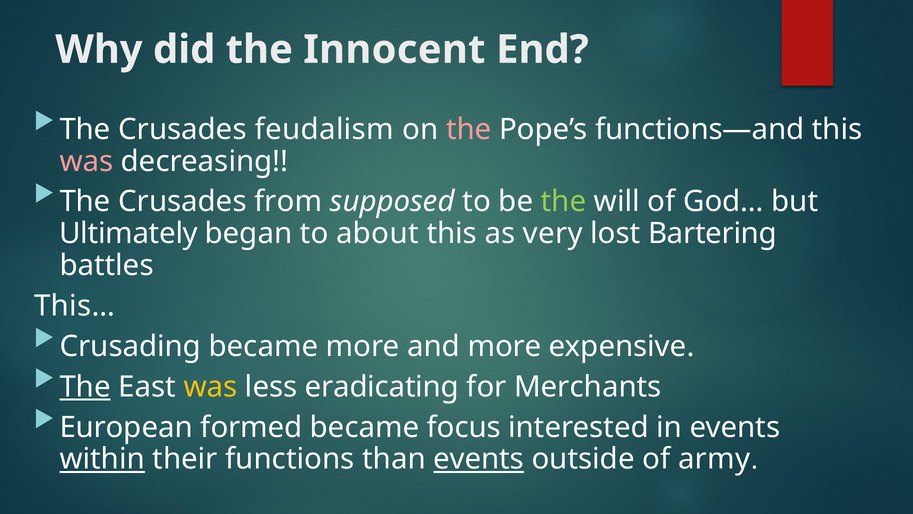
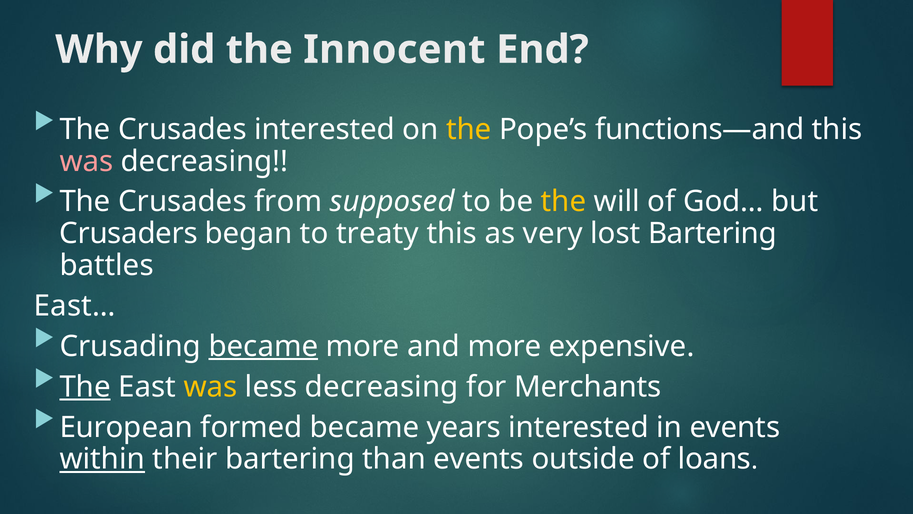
Crusades feudalism: feudalism -> interested (325, 129)
the colour: pink -> yellow (469, 129)
the colour: light green -> yellow (564, 202)
Ultimately: Ultimately -> Crusaders (129, 233)
about: about -> treaty (377, 233)
This…: This… -> East… (75, 306)
became underline: none -> present (263, 346)
less eradicating: eradicating -> decreasing (382, 387)
focus: focus -> years (464, 427)
their functions: functions -> bartering (290, 459)
events underline: present -> none (479, 459)
army: army -> loans (714, 459)
